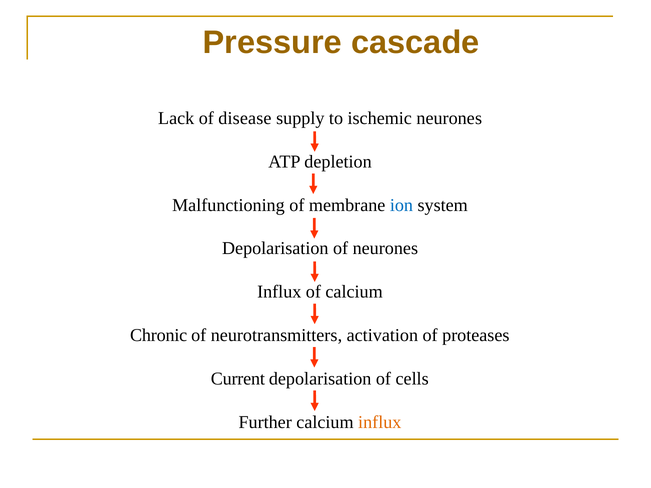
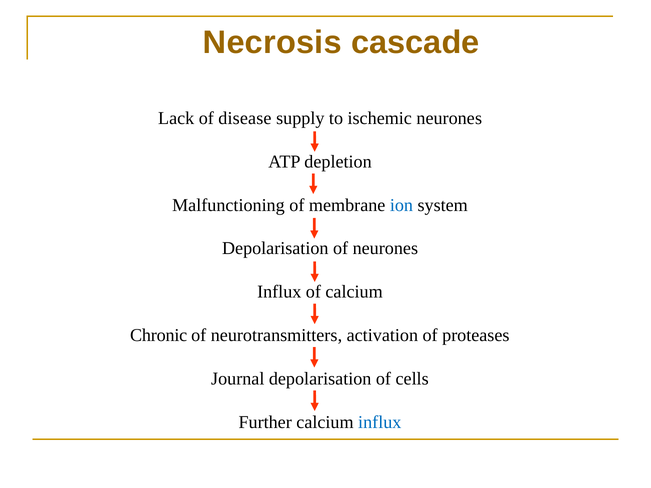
Pressure: Pressure -> Necrosis (272, 42)
Current: Current -> Journal (238, 379)
influx colour: orange -> blue (380, 422)
